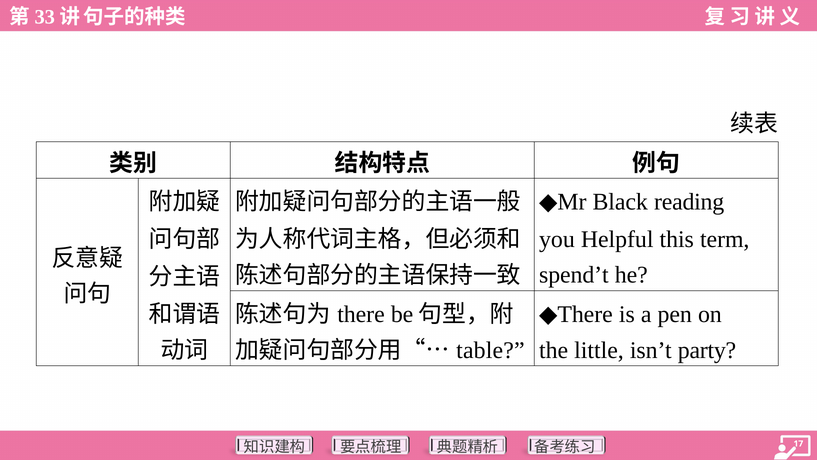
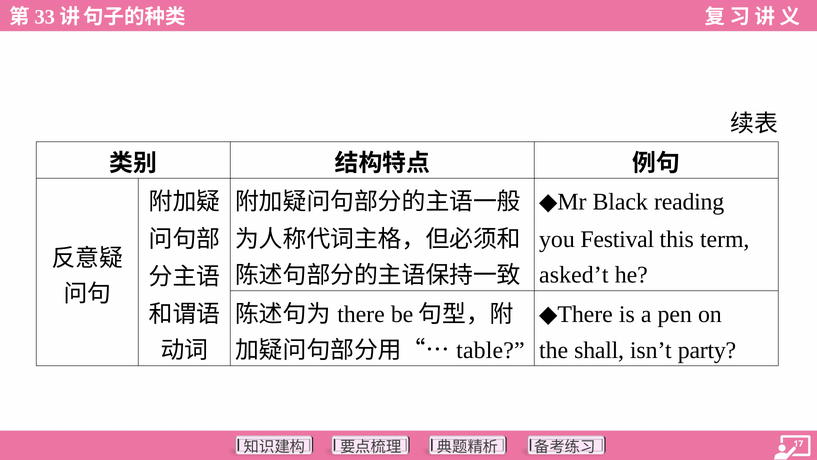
Helpful: Helpful -> Festival (617, 239)
spend’t: spend’t -> asked’t (574, 275)
little: little -> shall (599, 350)
